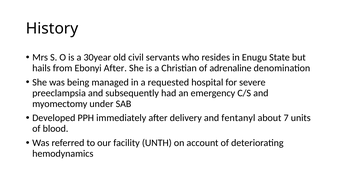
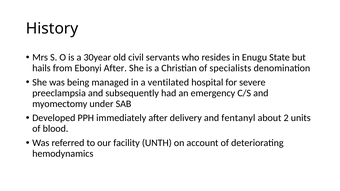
adrenaline: adrenaline -> specialists (230, 68)
requested: requested -> ventilated (168, 82)
7: 7 -> 2 (286, 118)
